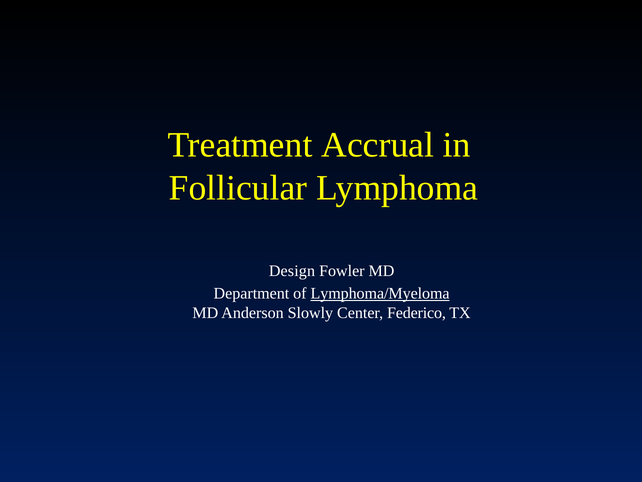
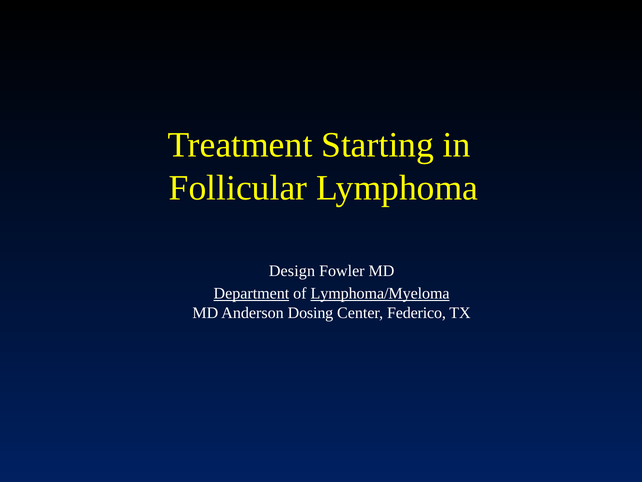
Accrual: Accrual -> Starting (378, 145)
Department underline: none -> present (251, 293)
Slowly: Slowly -> Dosing (310, 312)
